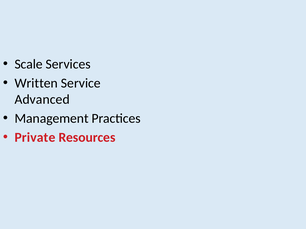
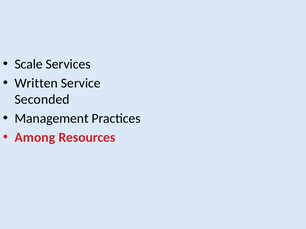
Advanced: Advanced -> Seconded (42, 100)
Private: Private -> Among (35, 138)
